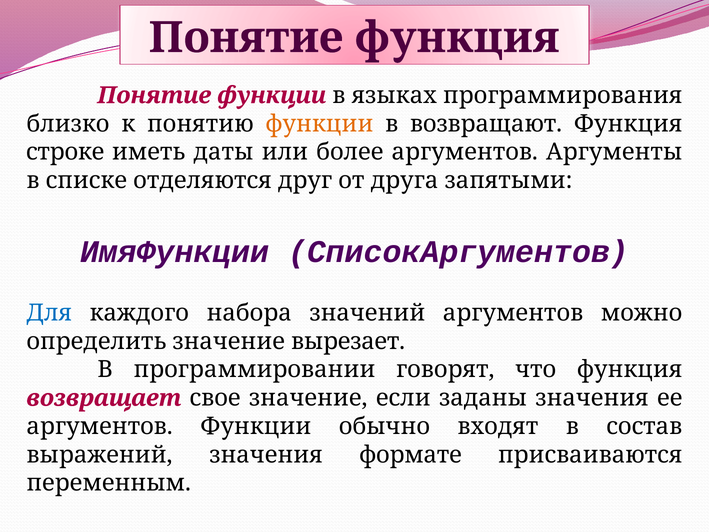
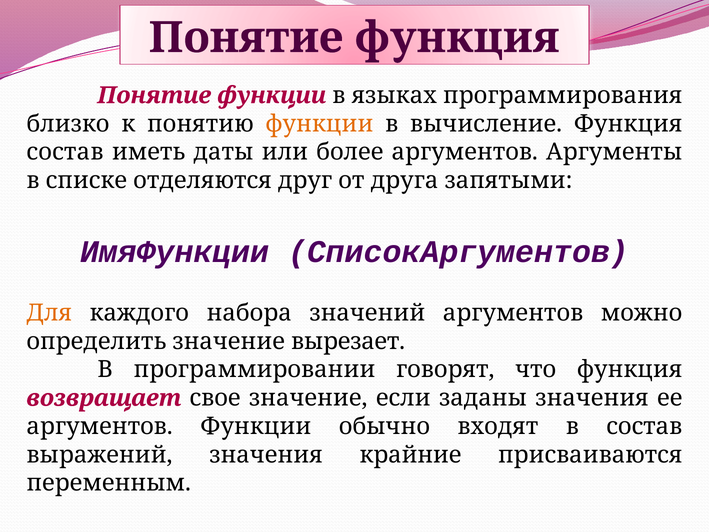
возвращают: возвращают -> вычисление (486, 124)
строке: строке -> состав (65, 152)
Для colour: blue -> orange (49, 313)
формате: формате -> крайние (410, 455)
